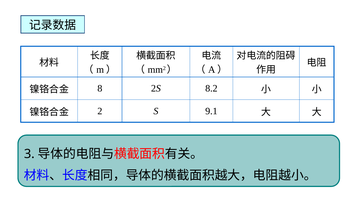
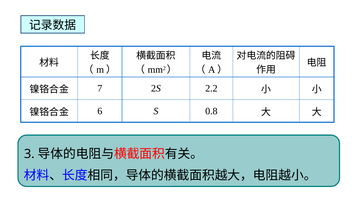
8: 8 -> 7 (100, 88)
8.2: 8.2 -> 2.2 (211, 88)
2: 2 -> 6 (100, 111)
9.1: 9.1 -> 0.8 (211, 111)
